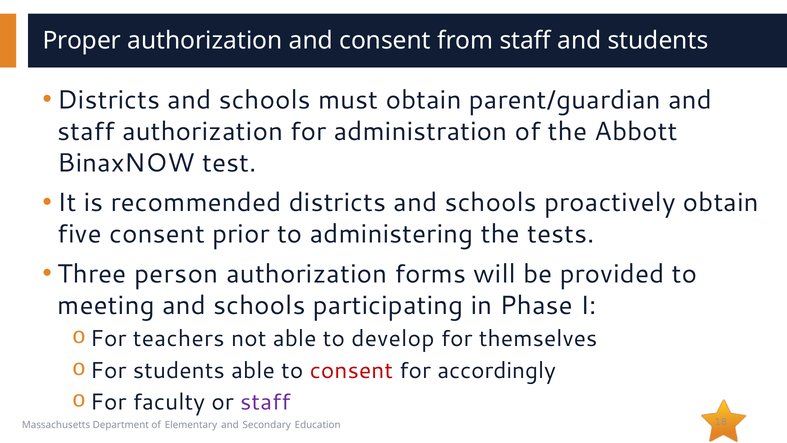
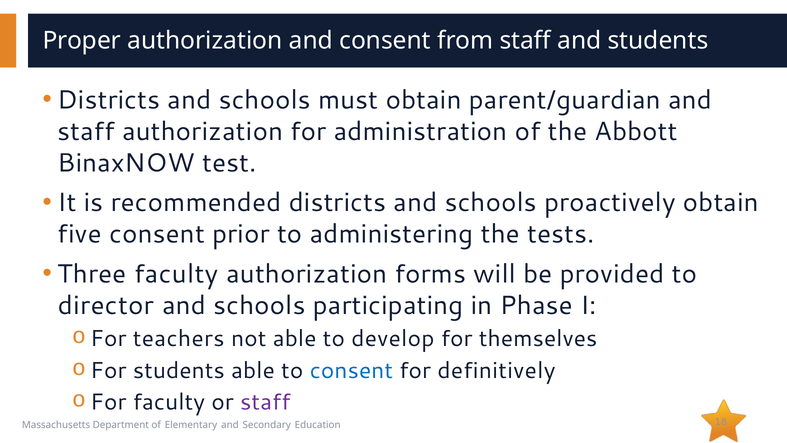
Three person: person -> faculty (176, 274)
meeting: meeting -> director (106, 305)
consent colour: red -> blue (351, 370)
accordingly: accordingly -> definitively (496, 370)
